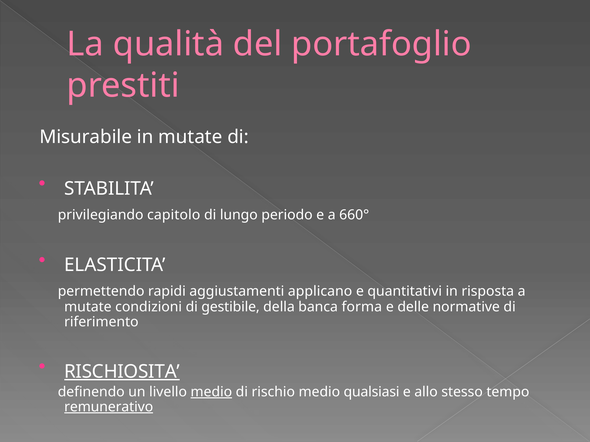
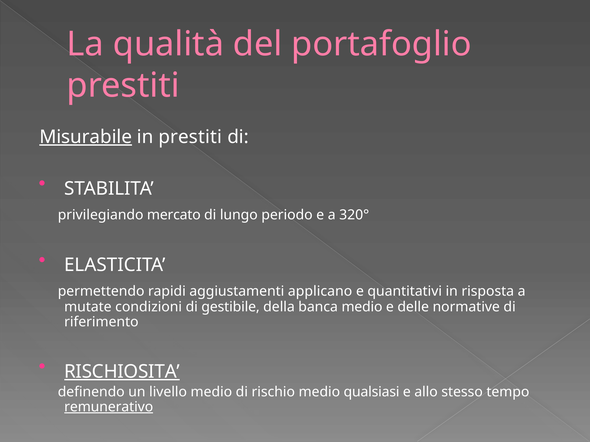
Misurabile underline: none -> present (86, 137)
in mutate: mutate -> prestiti (190, 137)
capitolo: capitolo -> mercato (174, 215)
660°: 660° -> 320° (354, 215)
banca forma: forma -> medio (362, 307)
medio underline: present -> none (211, 392)
